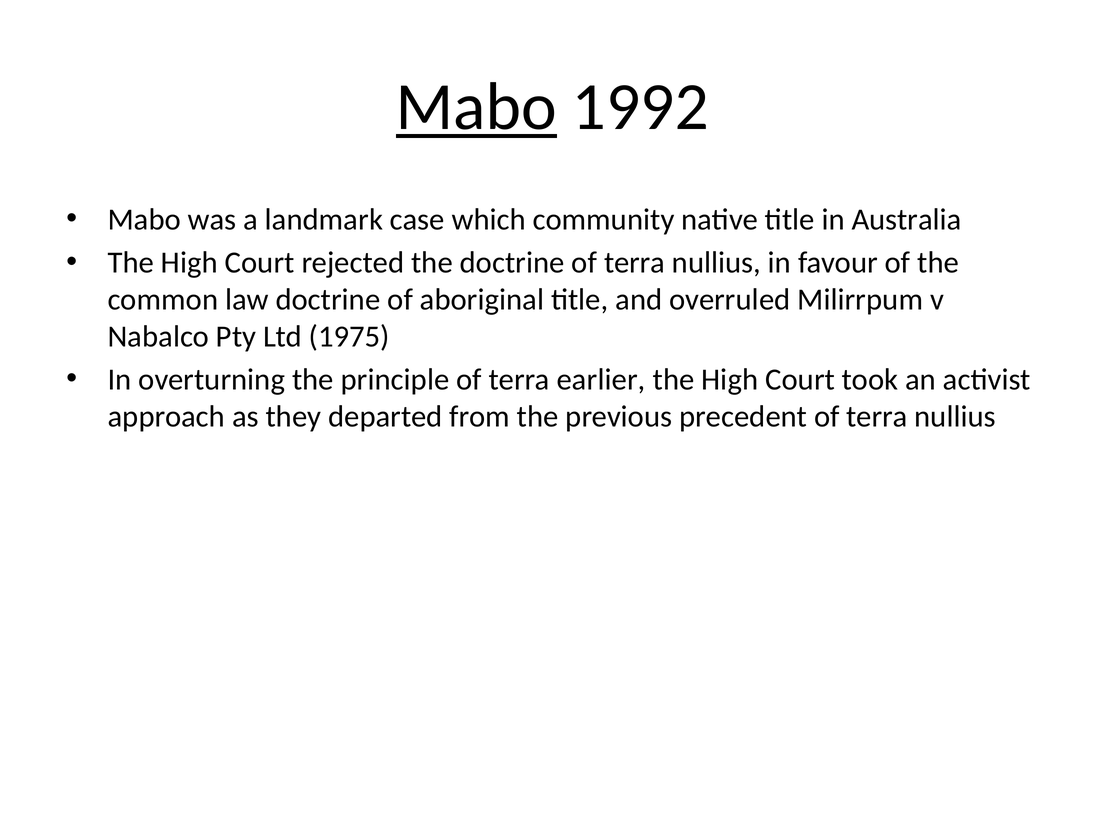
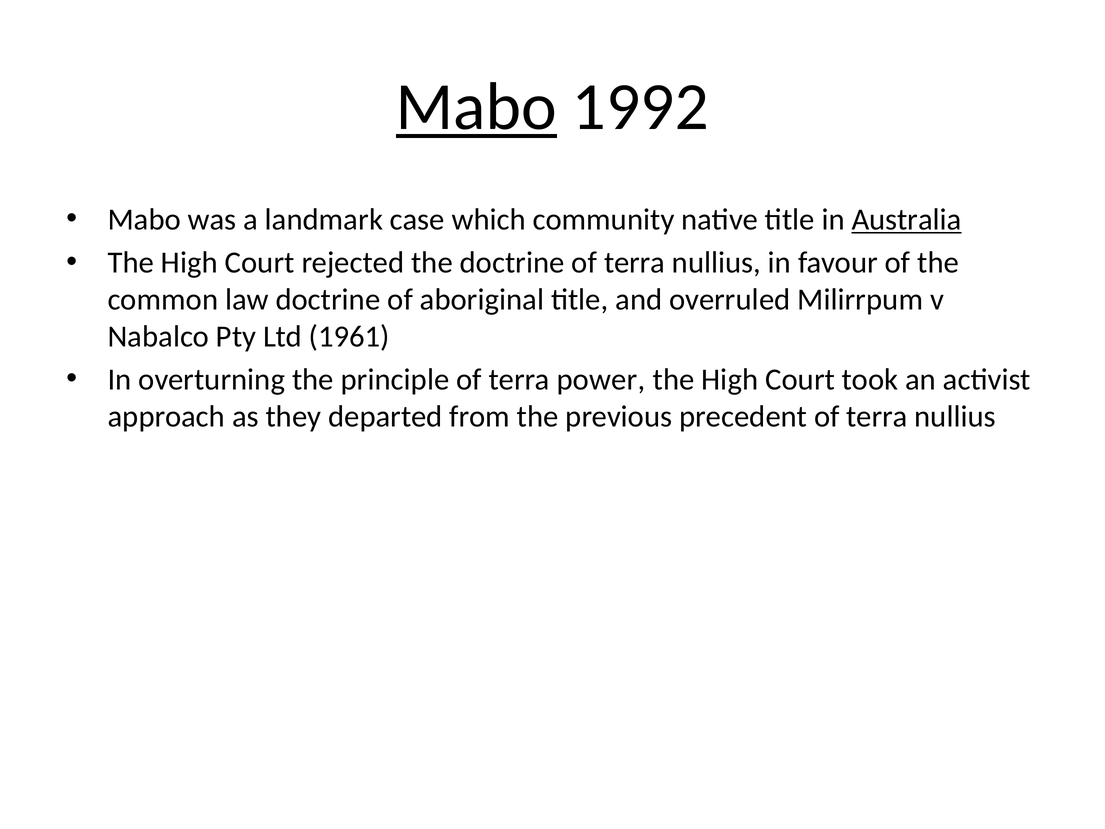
Australia underline: none -> present (906, 220)
1975: 1975 -> 1961 (349, 336)
earlier: earlier -> power (601, 379)
